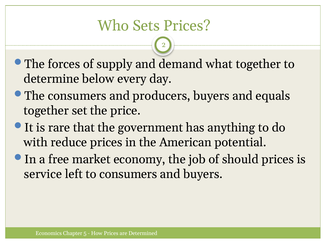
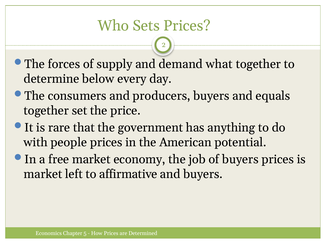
reduce: reduce -> people (69, 143)
of should: should -> buyers (240, 160)
service: service -> market (43, 174)
to consumers: consumers -> affirmative (128, 174)
